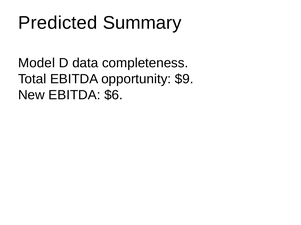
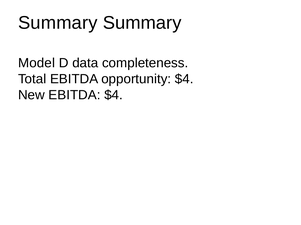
Predicted: Predicted -> Summary (58, 23)
opportunity $9: $9 -> $4 (184, 79)
EBITDA $6: $6 -> $4 (114, 95)
